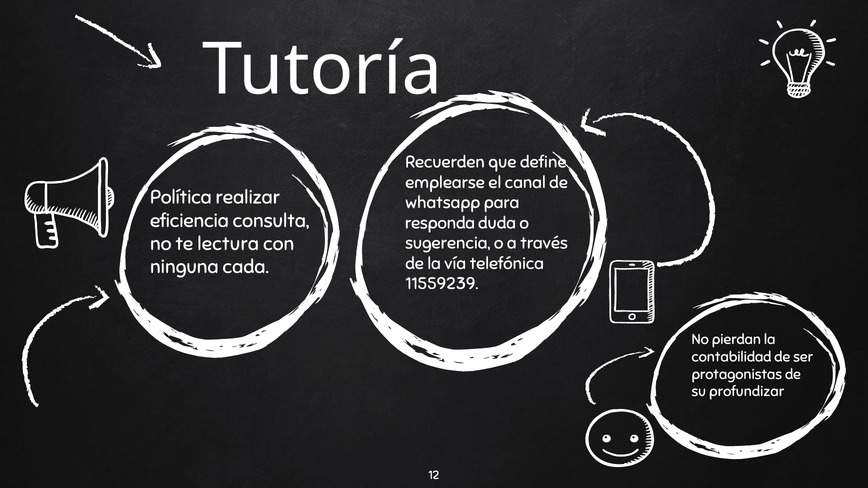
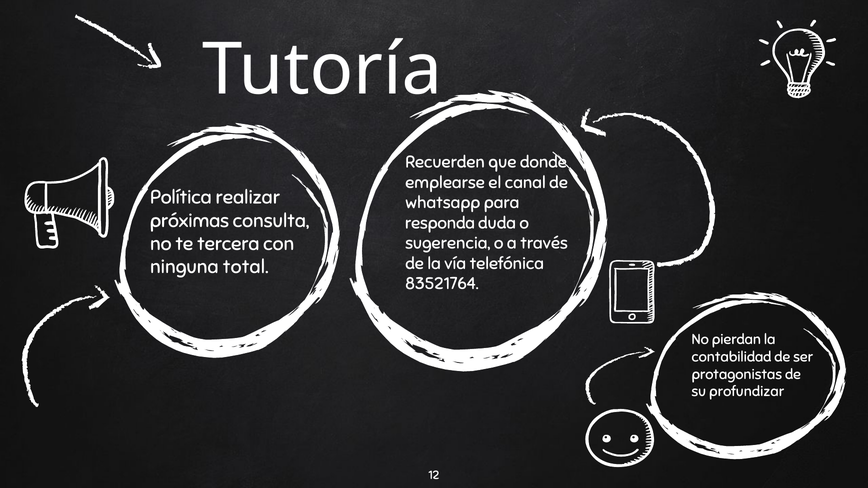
define: define -> donde (543, 162)
eficiencia: eficiencia -> próximas (189, 221)
lectura: lectura -> tercera (228, 244)
cada: cada -> total (246, 267)
11559239: 11559239 -> 83521764 (442, 284)
